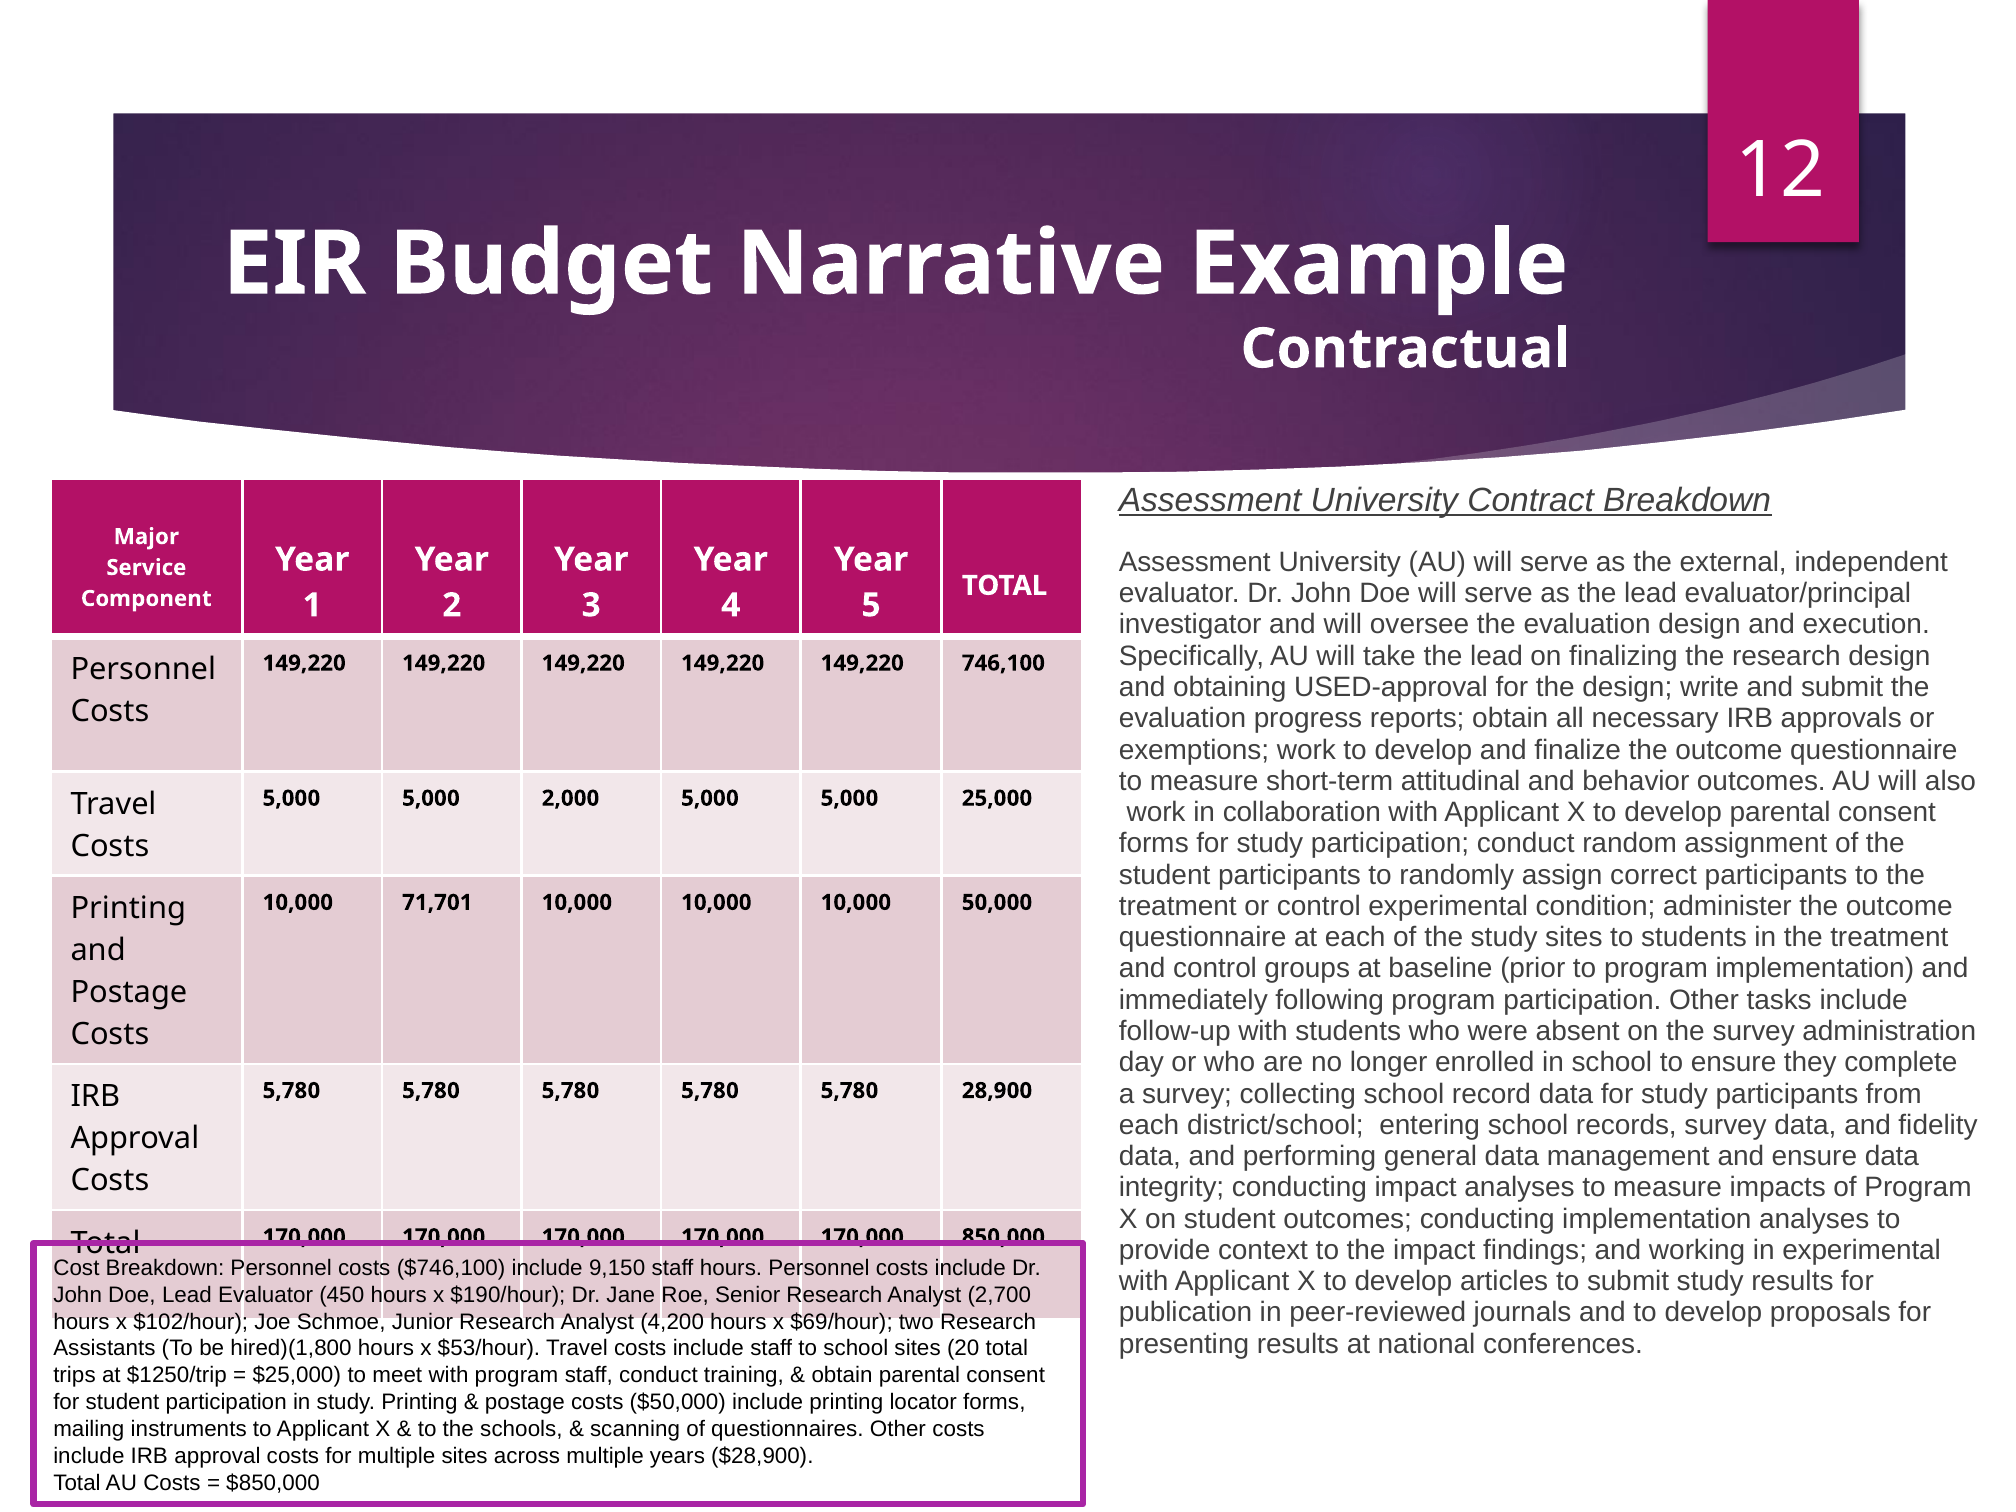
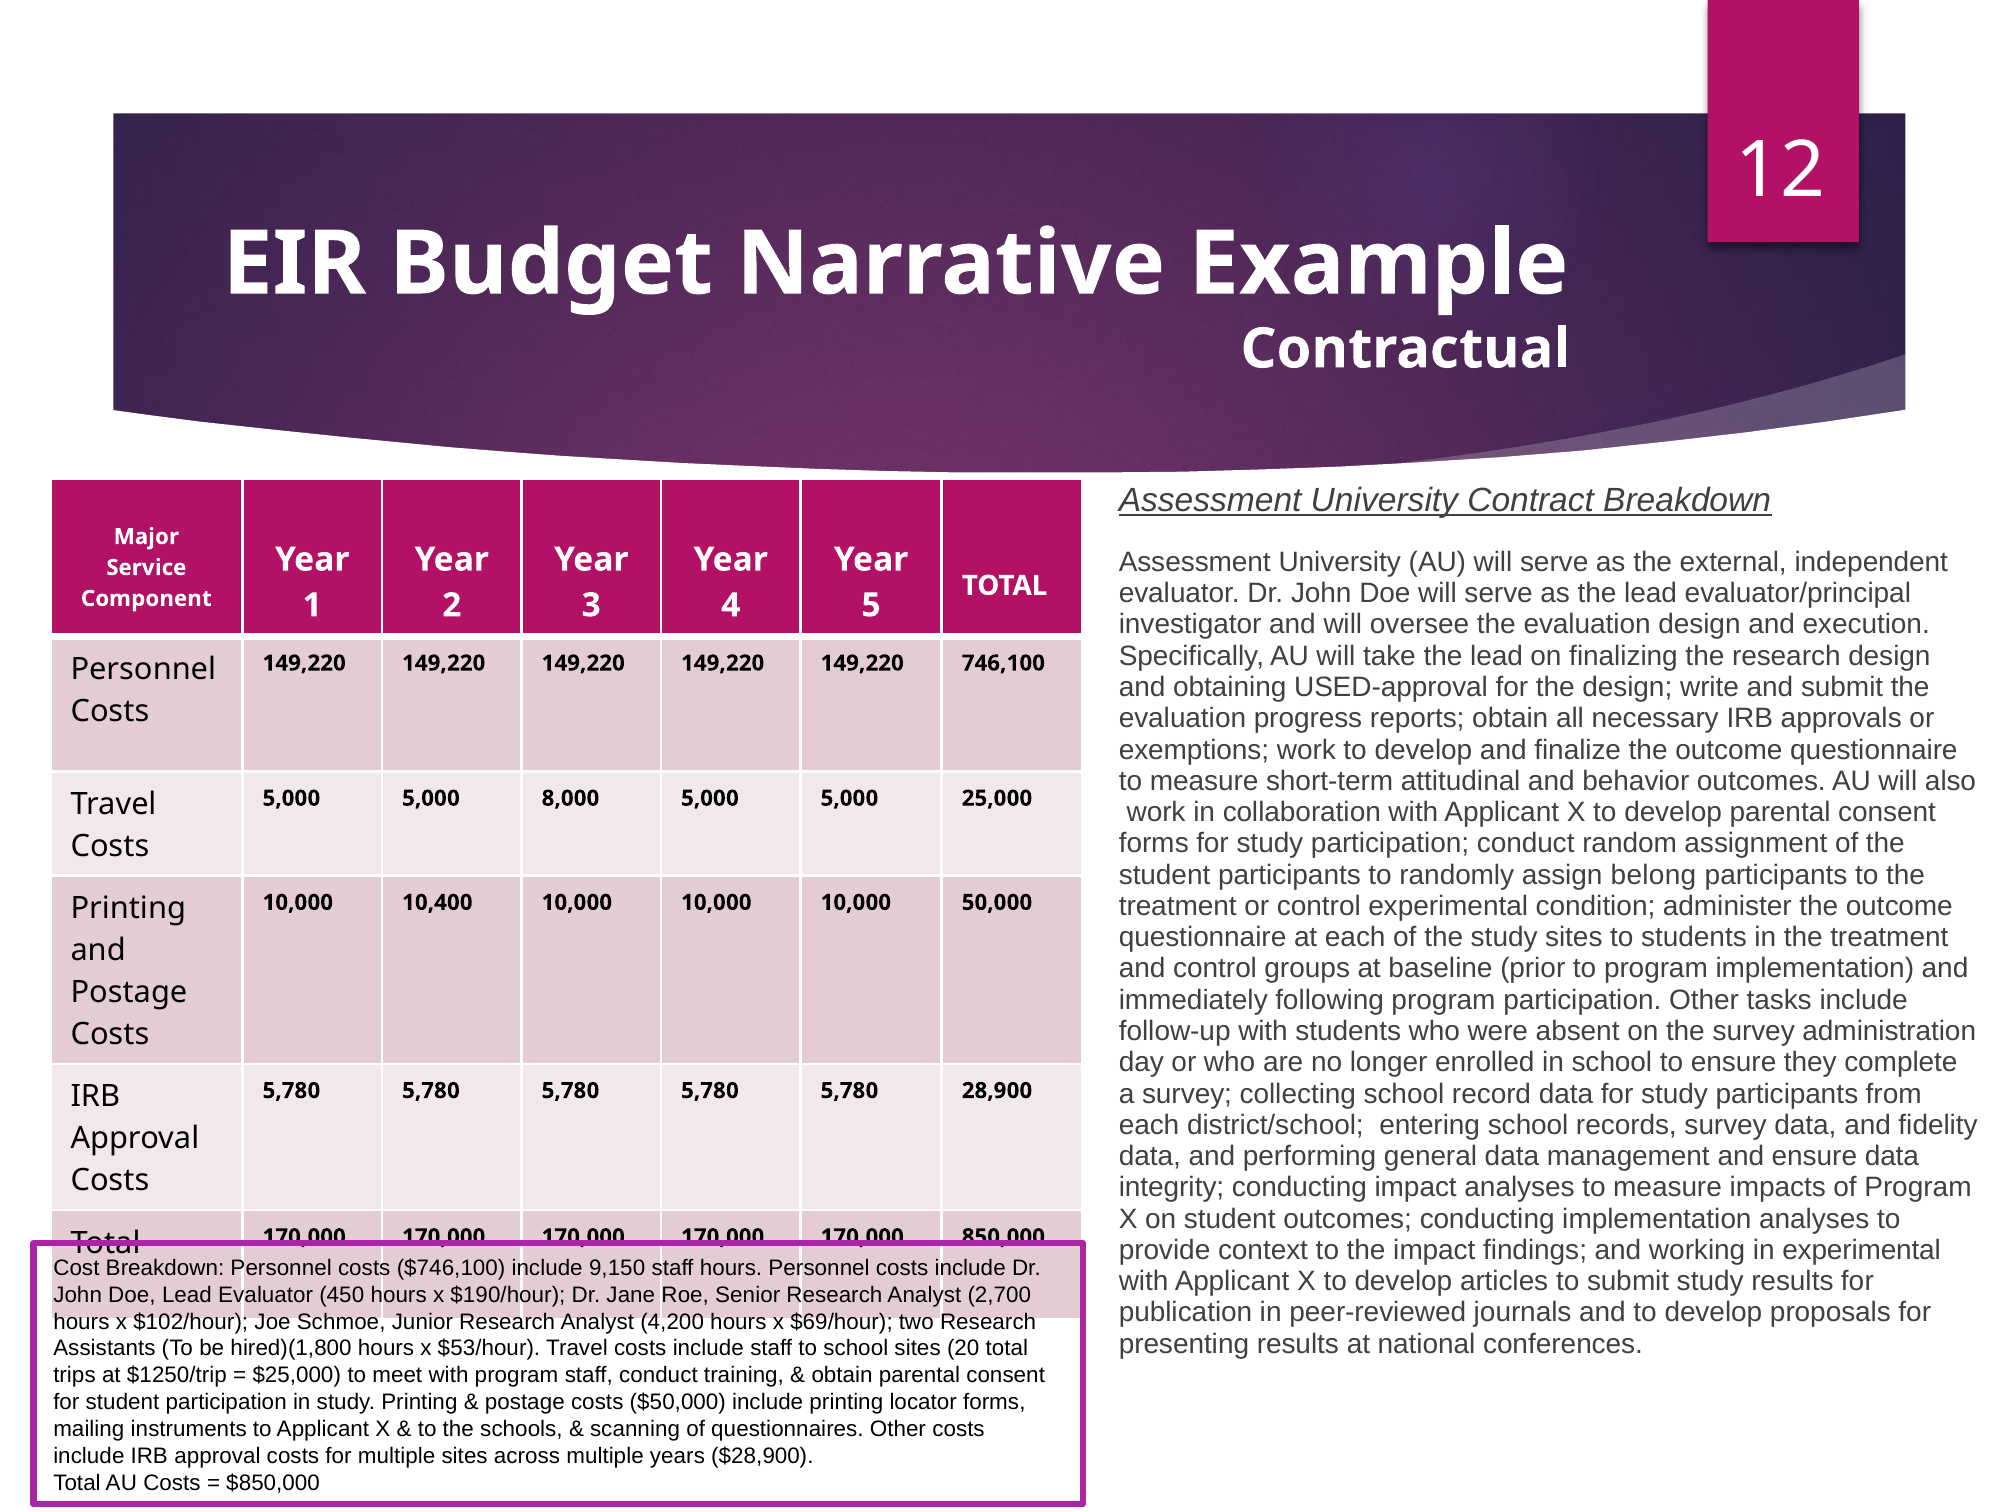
2,000: 2,000 -> 8,000 (570, 798)
correct: correct -> belong (1653, 875)
71,701: 71,701 -> 10,400 (437, 903)
